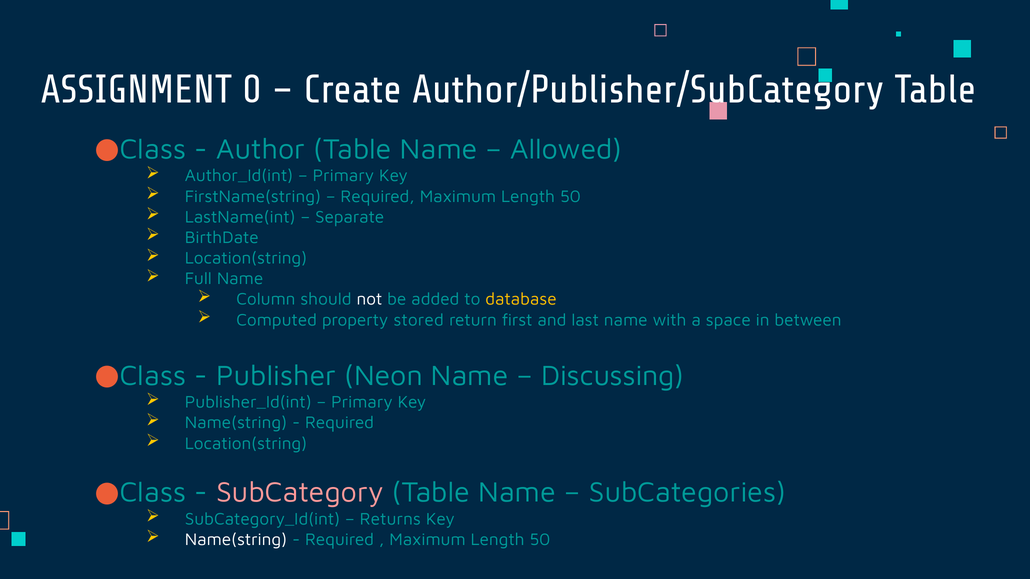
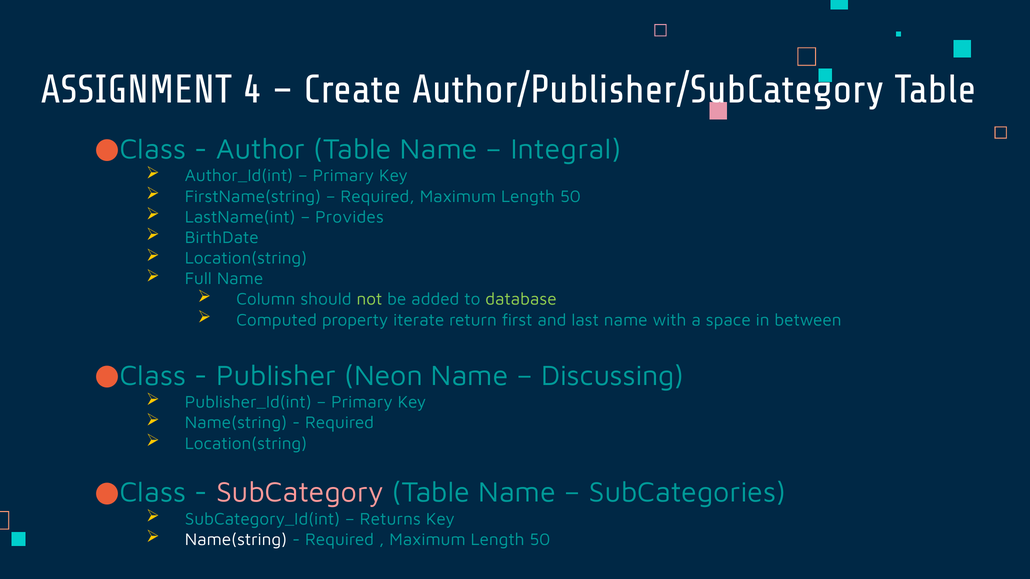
0: 0 -> 4 (252, 89)
Allowed: Allowed -> Integral (566, 149)
Separate: Separate -> Provides (349, 217)
not colour: white -> light green (369, 300)
database colour: yellow -> light green (521, 300)
stored: stored -> iterate (419, 320)
